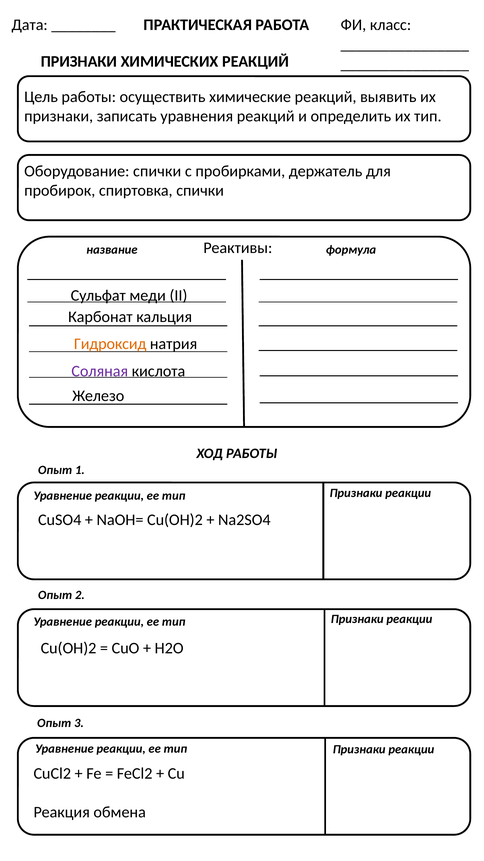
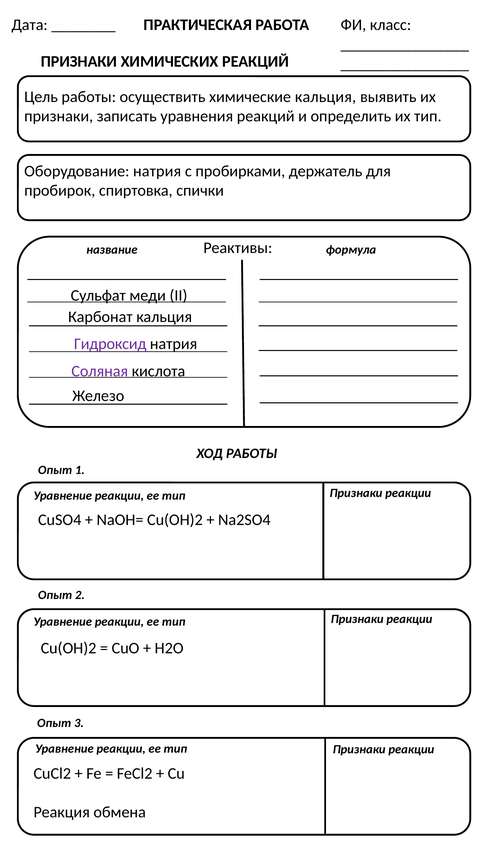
химические реакций: реакций -> кальция (325, 97)
Оборудование спички: спички -> натрия (157, 171)
Гидроксид colour: orange -> purple (110, 344)
